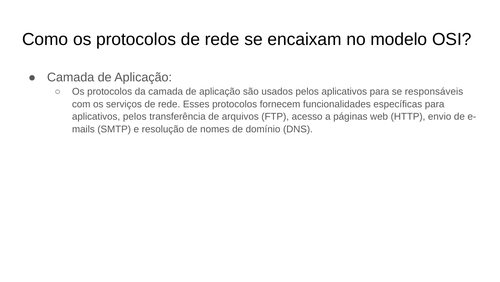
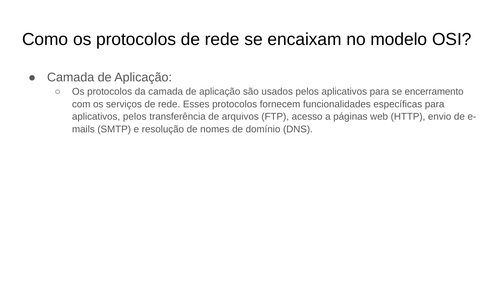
responsáveis: responsáveis -> encerramento (434, 91)
